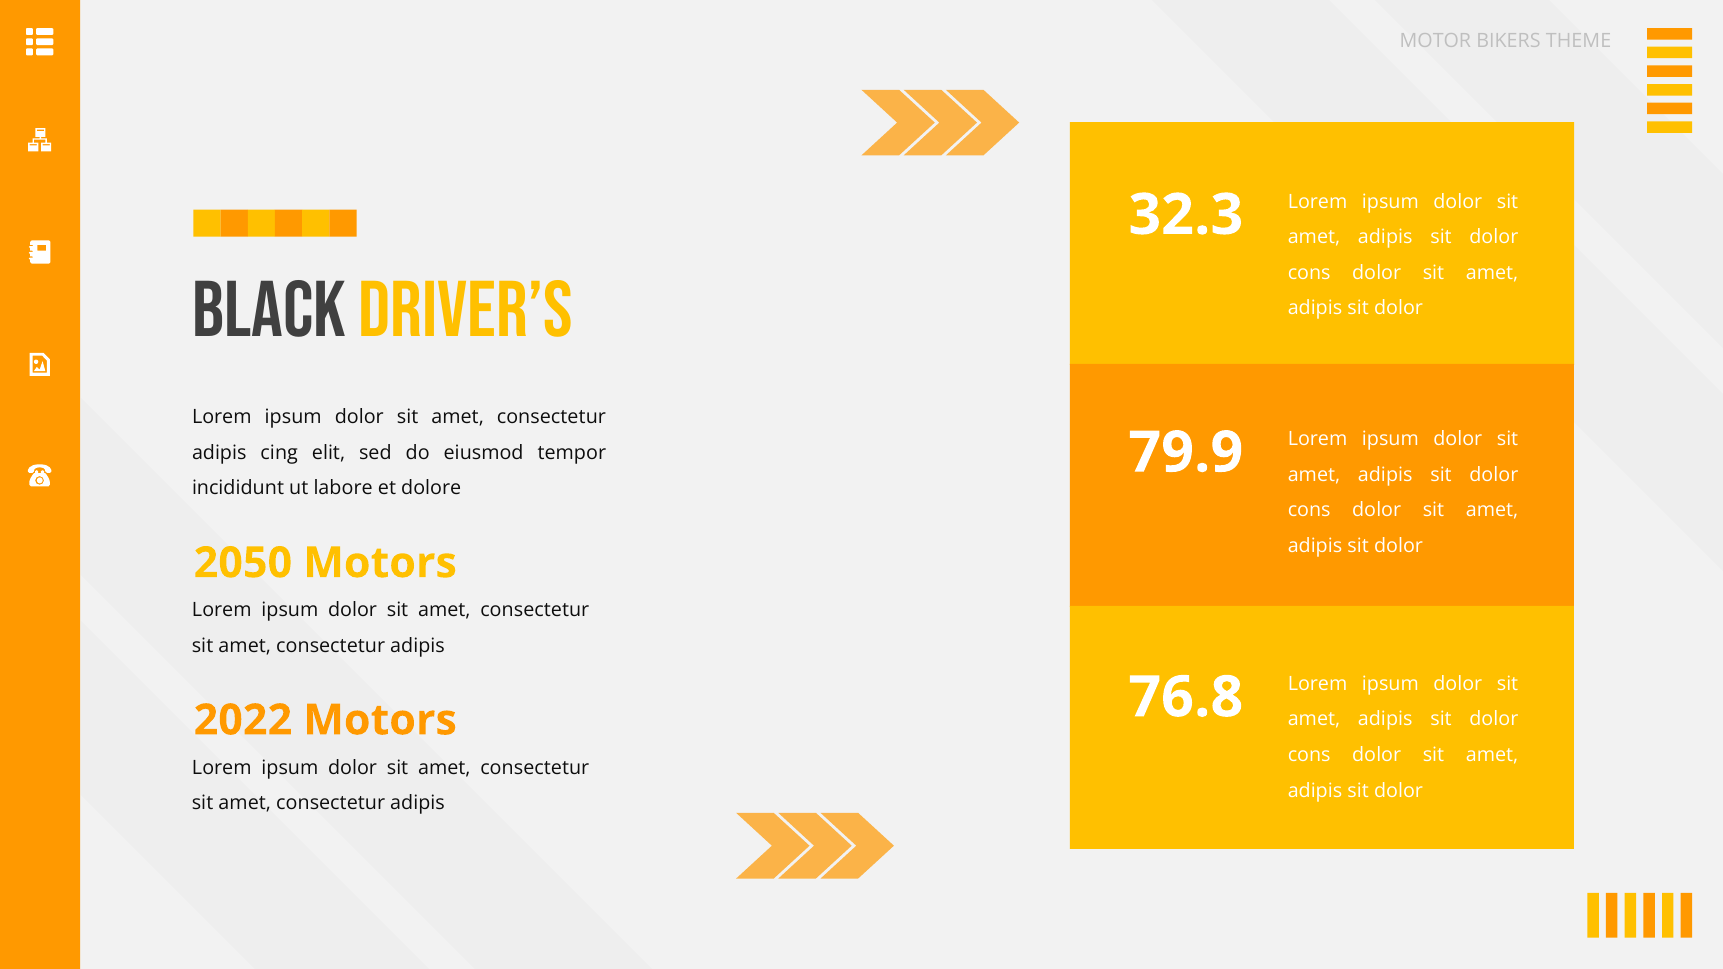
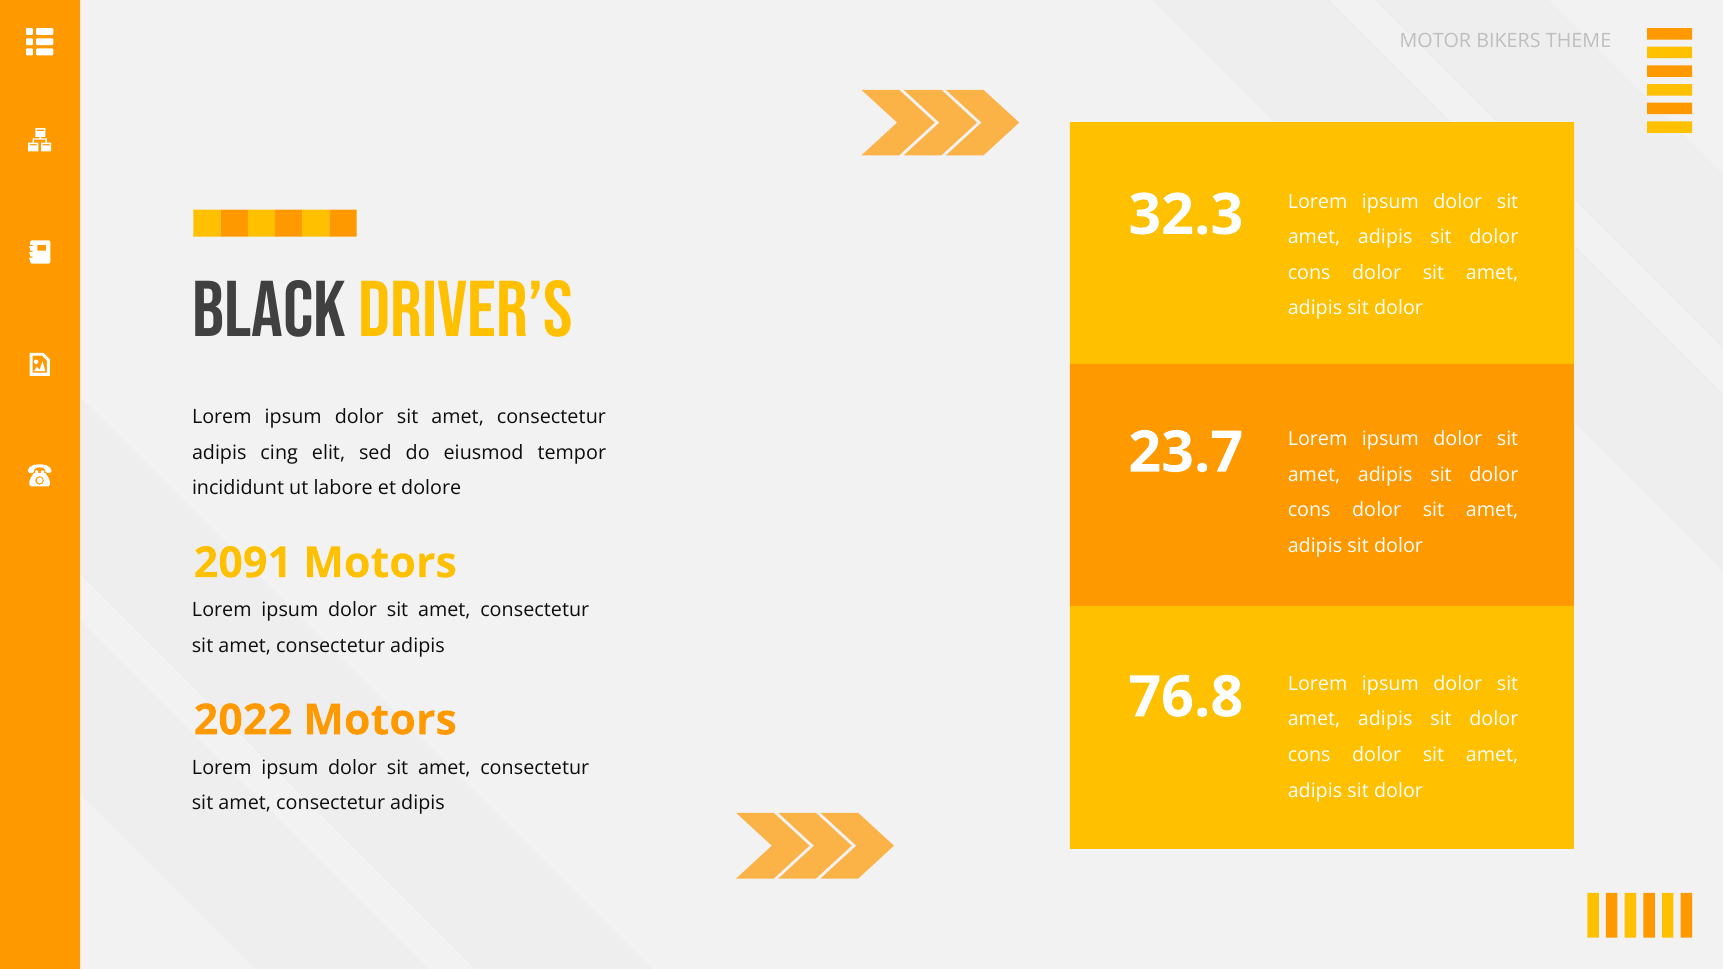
79.9: 79.9 -> 23.7 (1186, 453)
2050: 2050 -> 2091 (243, 563)
